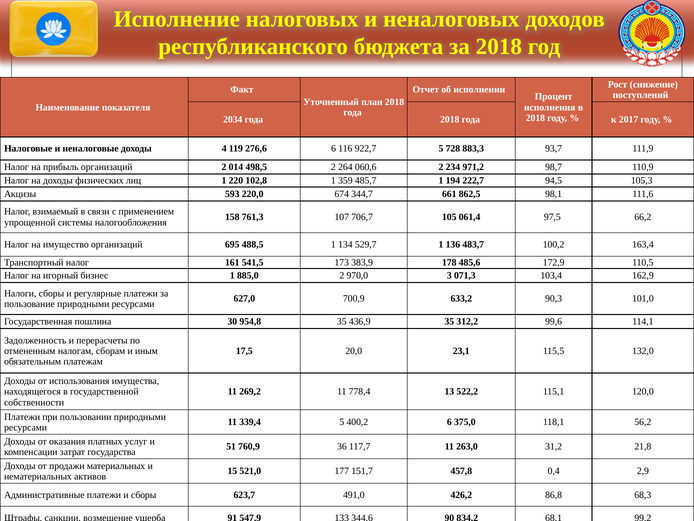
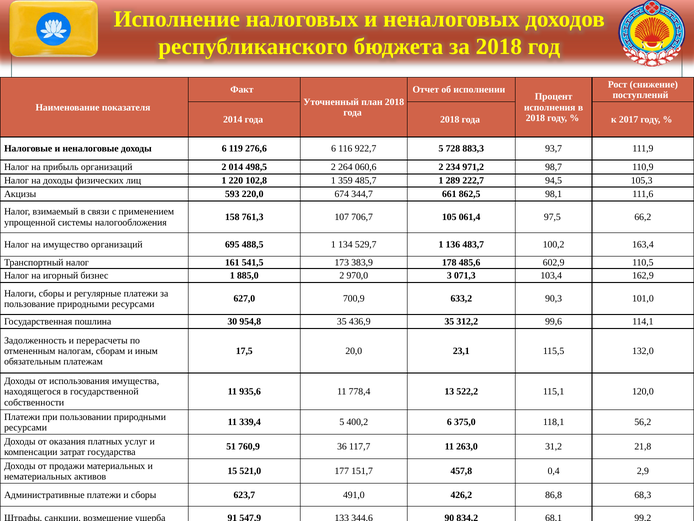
2034: 2034 -> 2014 (233, 120)
доходы 4: 4 -> 6 (224, 149)
194: 194 -> 289 (453, 181)
172,9: 172,9 -> 602,9 (554, 262)
269,2: 269,2 -> 935,6 (250, 391)
